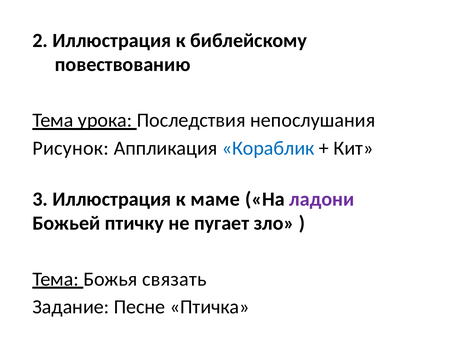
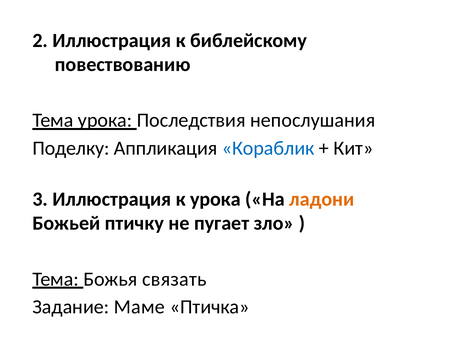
Рисунок: Рисунок -> Поделку (71, 148)
к маме: маме -> урока (215, 199)
ладони colour: purple -> orange (322, 199)
Песне: Песне -> Маме (139, 307)
